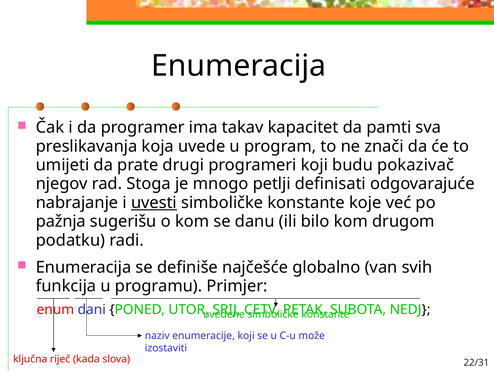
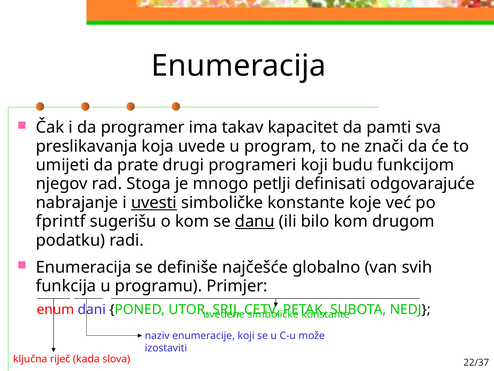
pokazivač: pokazivač -> funkcijom (416, 165)
pažnja: pažnja -> fprintf (61, 221)
danu underline: none -> present (255, 221)
22/31: 22/31 -> 22/37 (476, 362)
